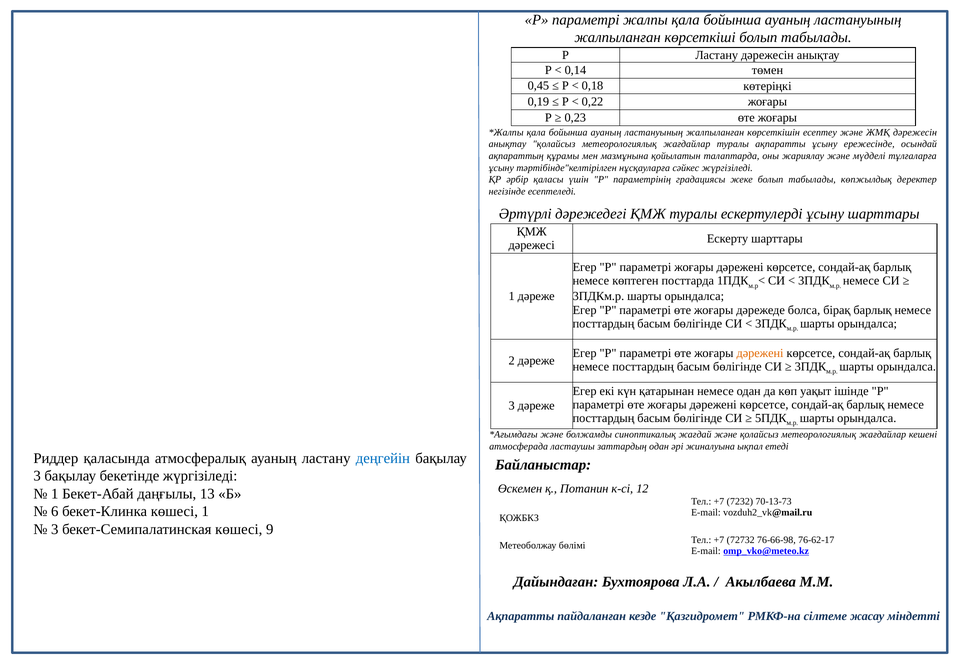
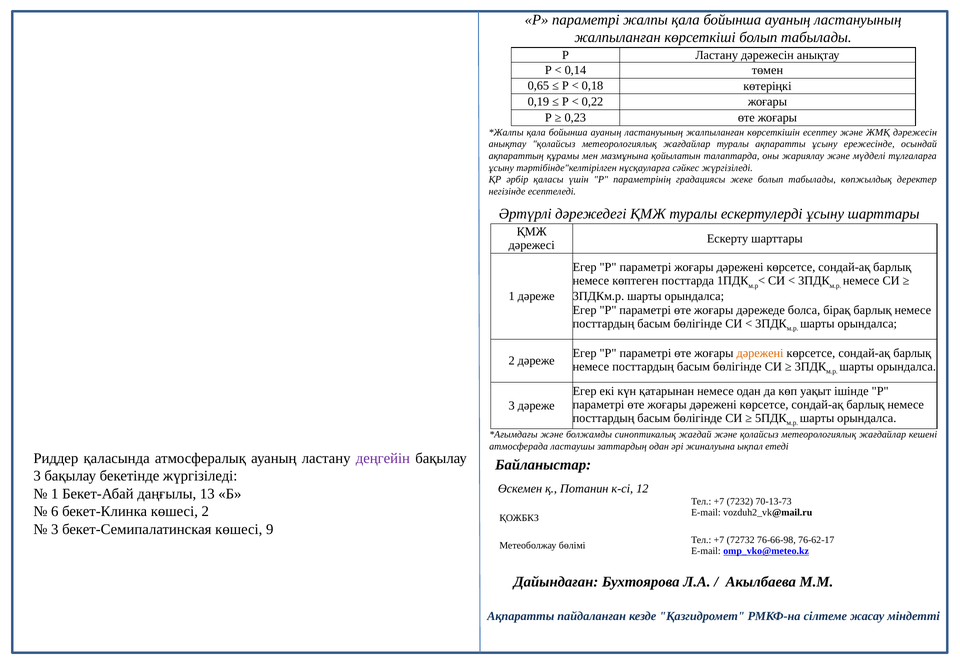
0,45: 0,45 -> 0,65 (538, 86)
деңгейін colour: blue -> purple (383, 459)
көшесі 1: 1 -> 2 (205, 512)
